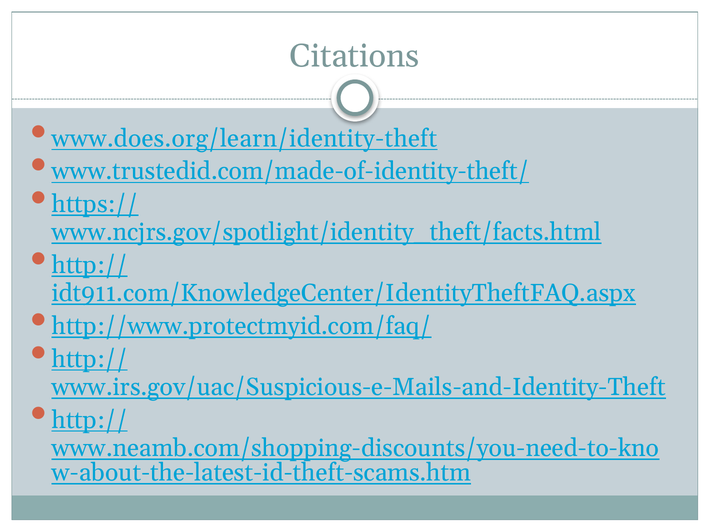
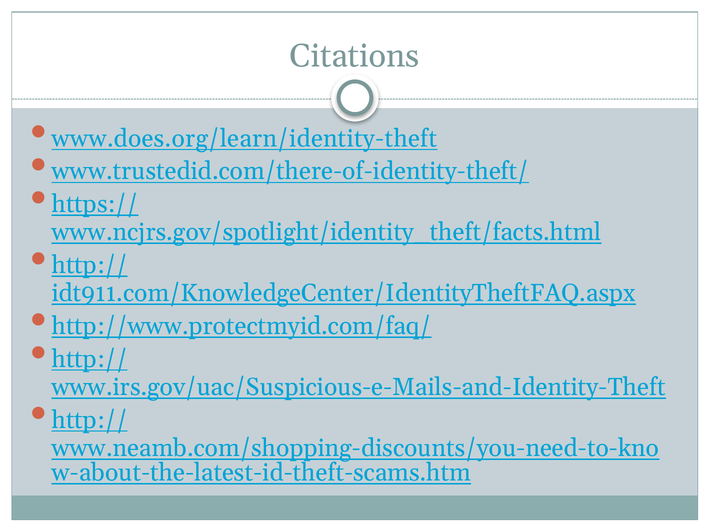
www.trustedid.com/made-of-identity-theft/: www.trustedid.com/made-of-identity-theft/ -> www.trustedid.com/there-of-identity-theft/ (290, 171)
